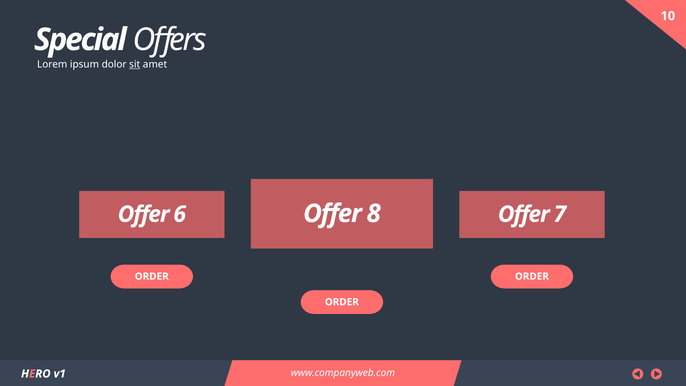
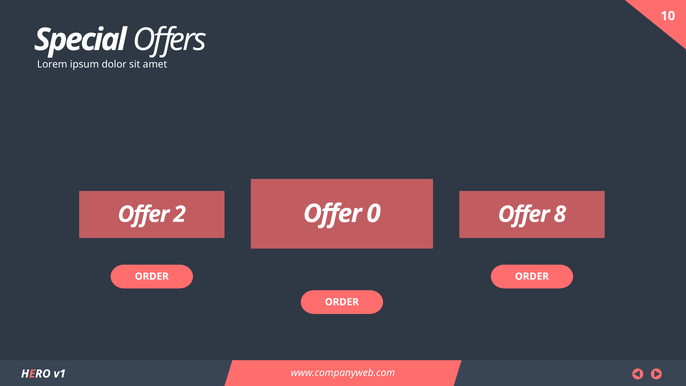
sit underline: present -> none (135, 64)
8: 8 -> 0 (374, 214)
6: 6 -> 2 (180, 214)
7: 7 -> 8 (560, 214)
